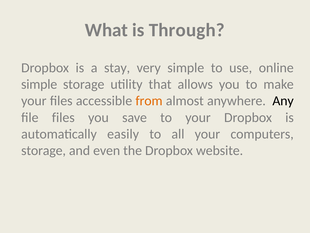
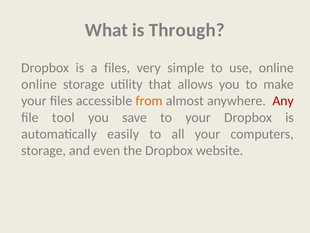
a stay: stay -> files (117, 68)
simple: simple -> online (39, 84)
Any colour: black -> red (283, 101)
file files: files -> tool (63, 117)
